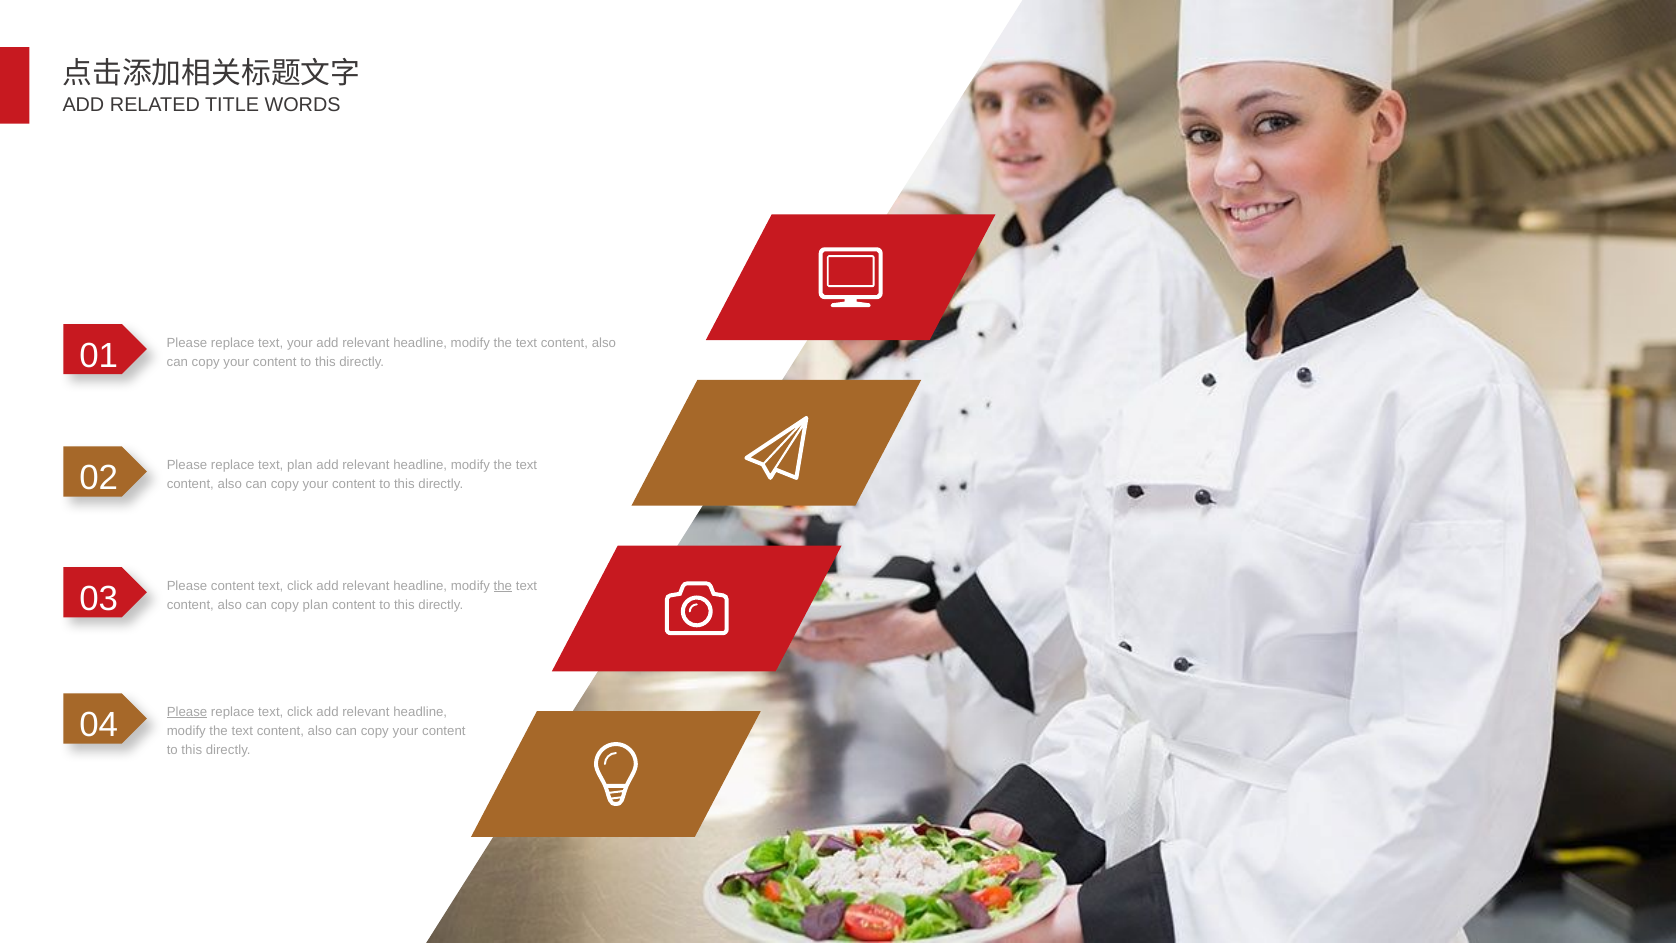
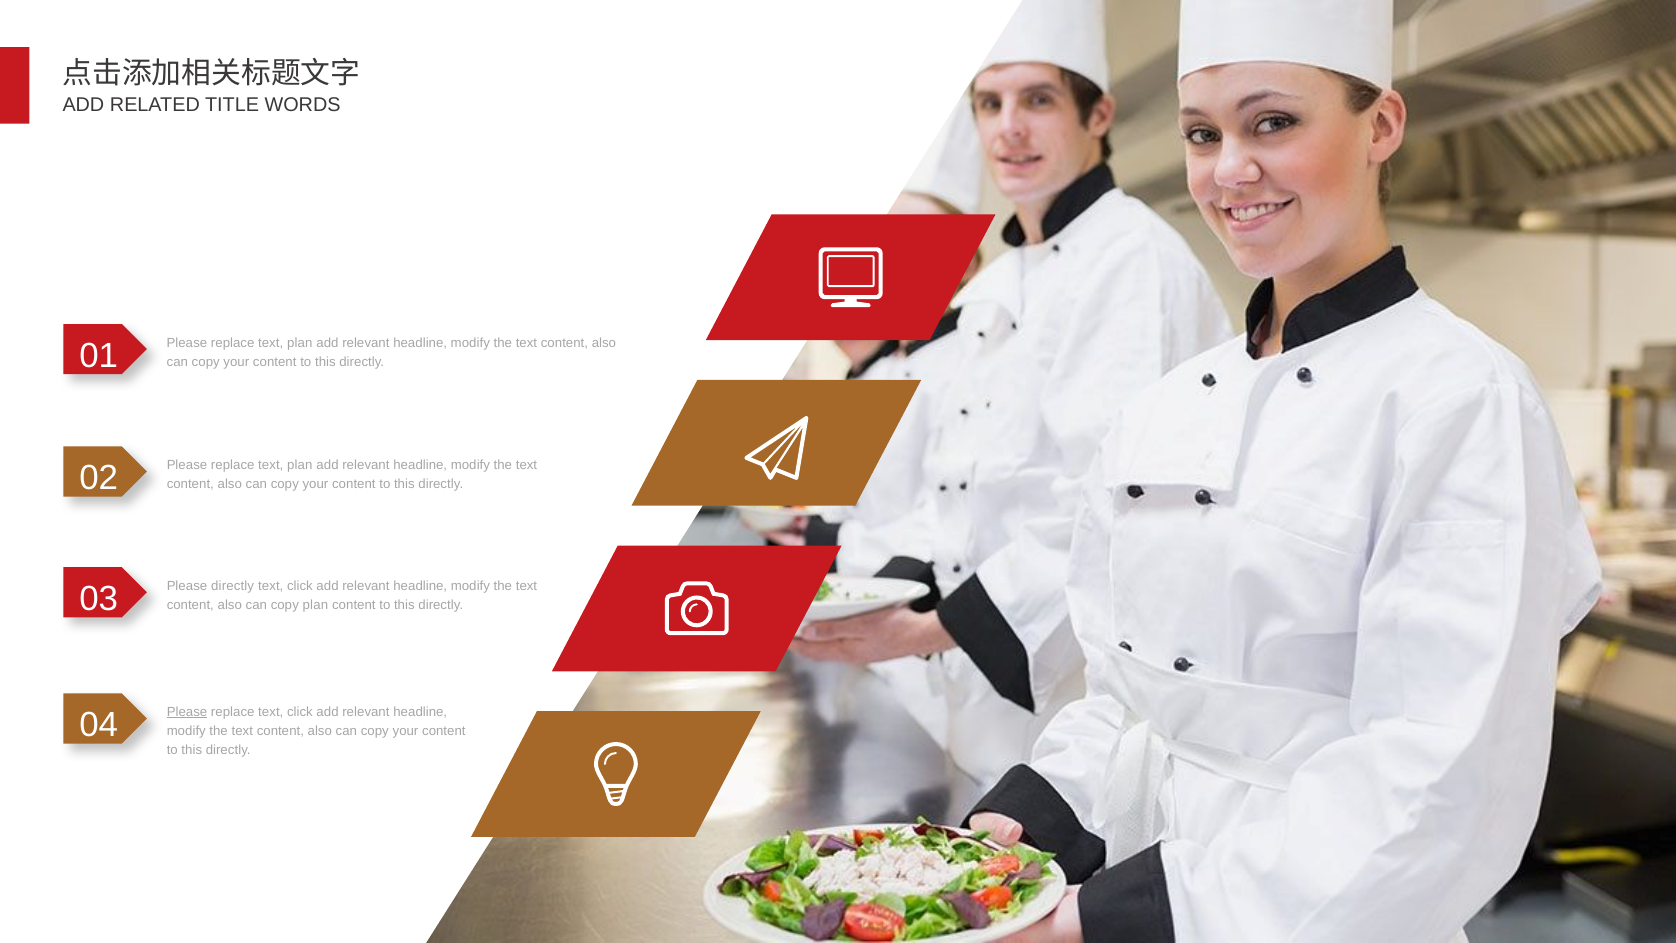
your: your -> plan (300, 343)
Please content: content -> directly (233, 586)
the underline: present -> none (503, 586)
